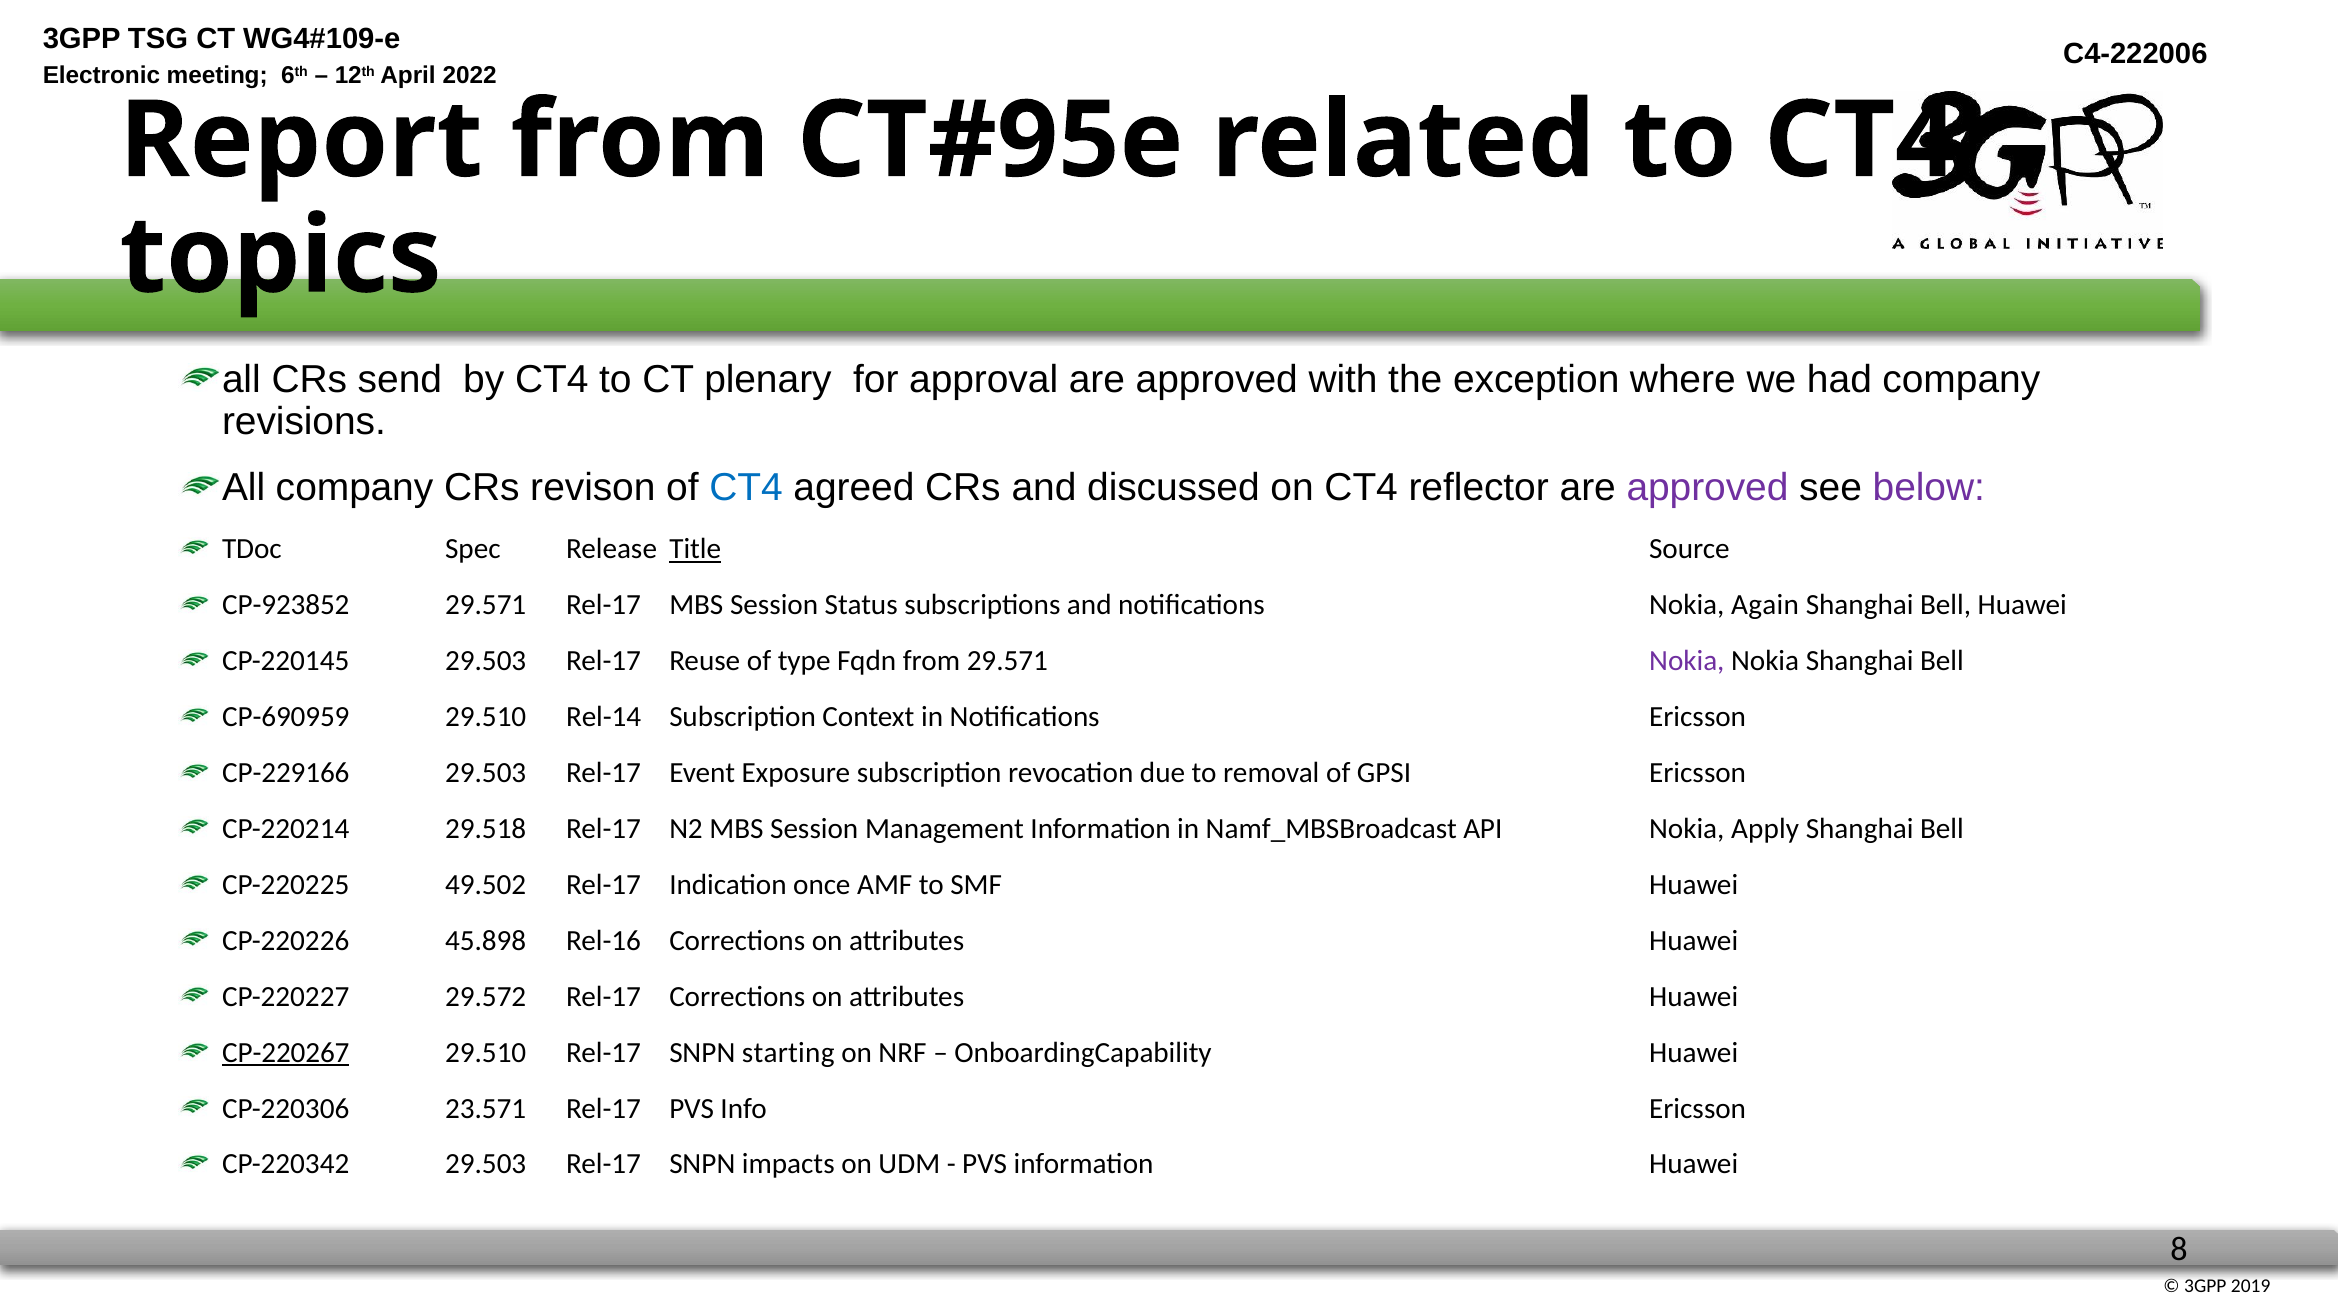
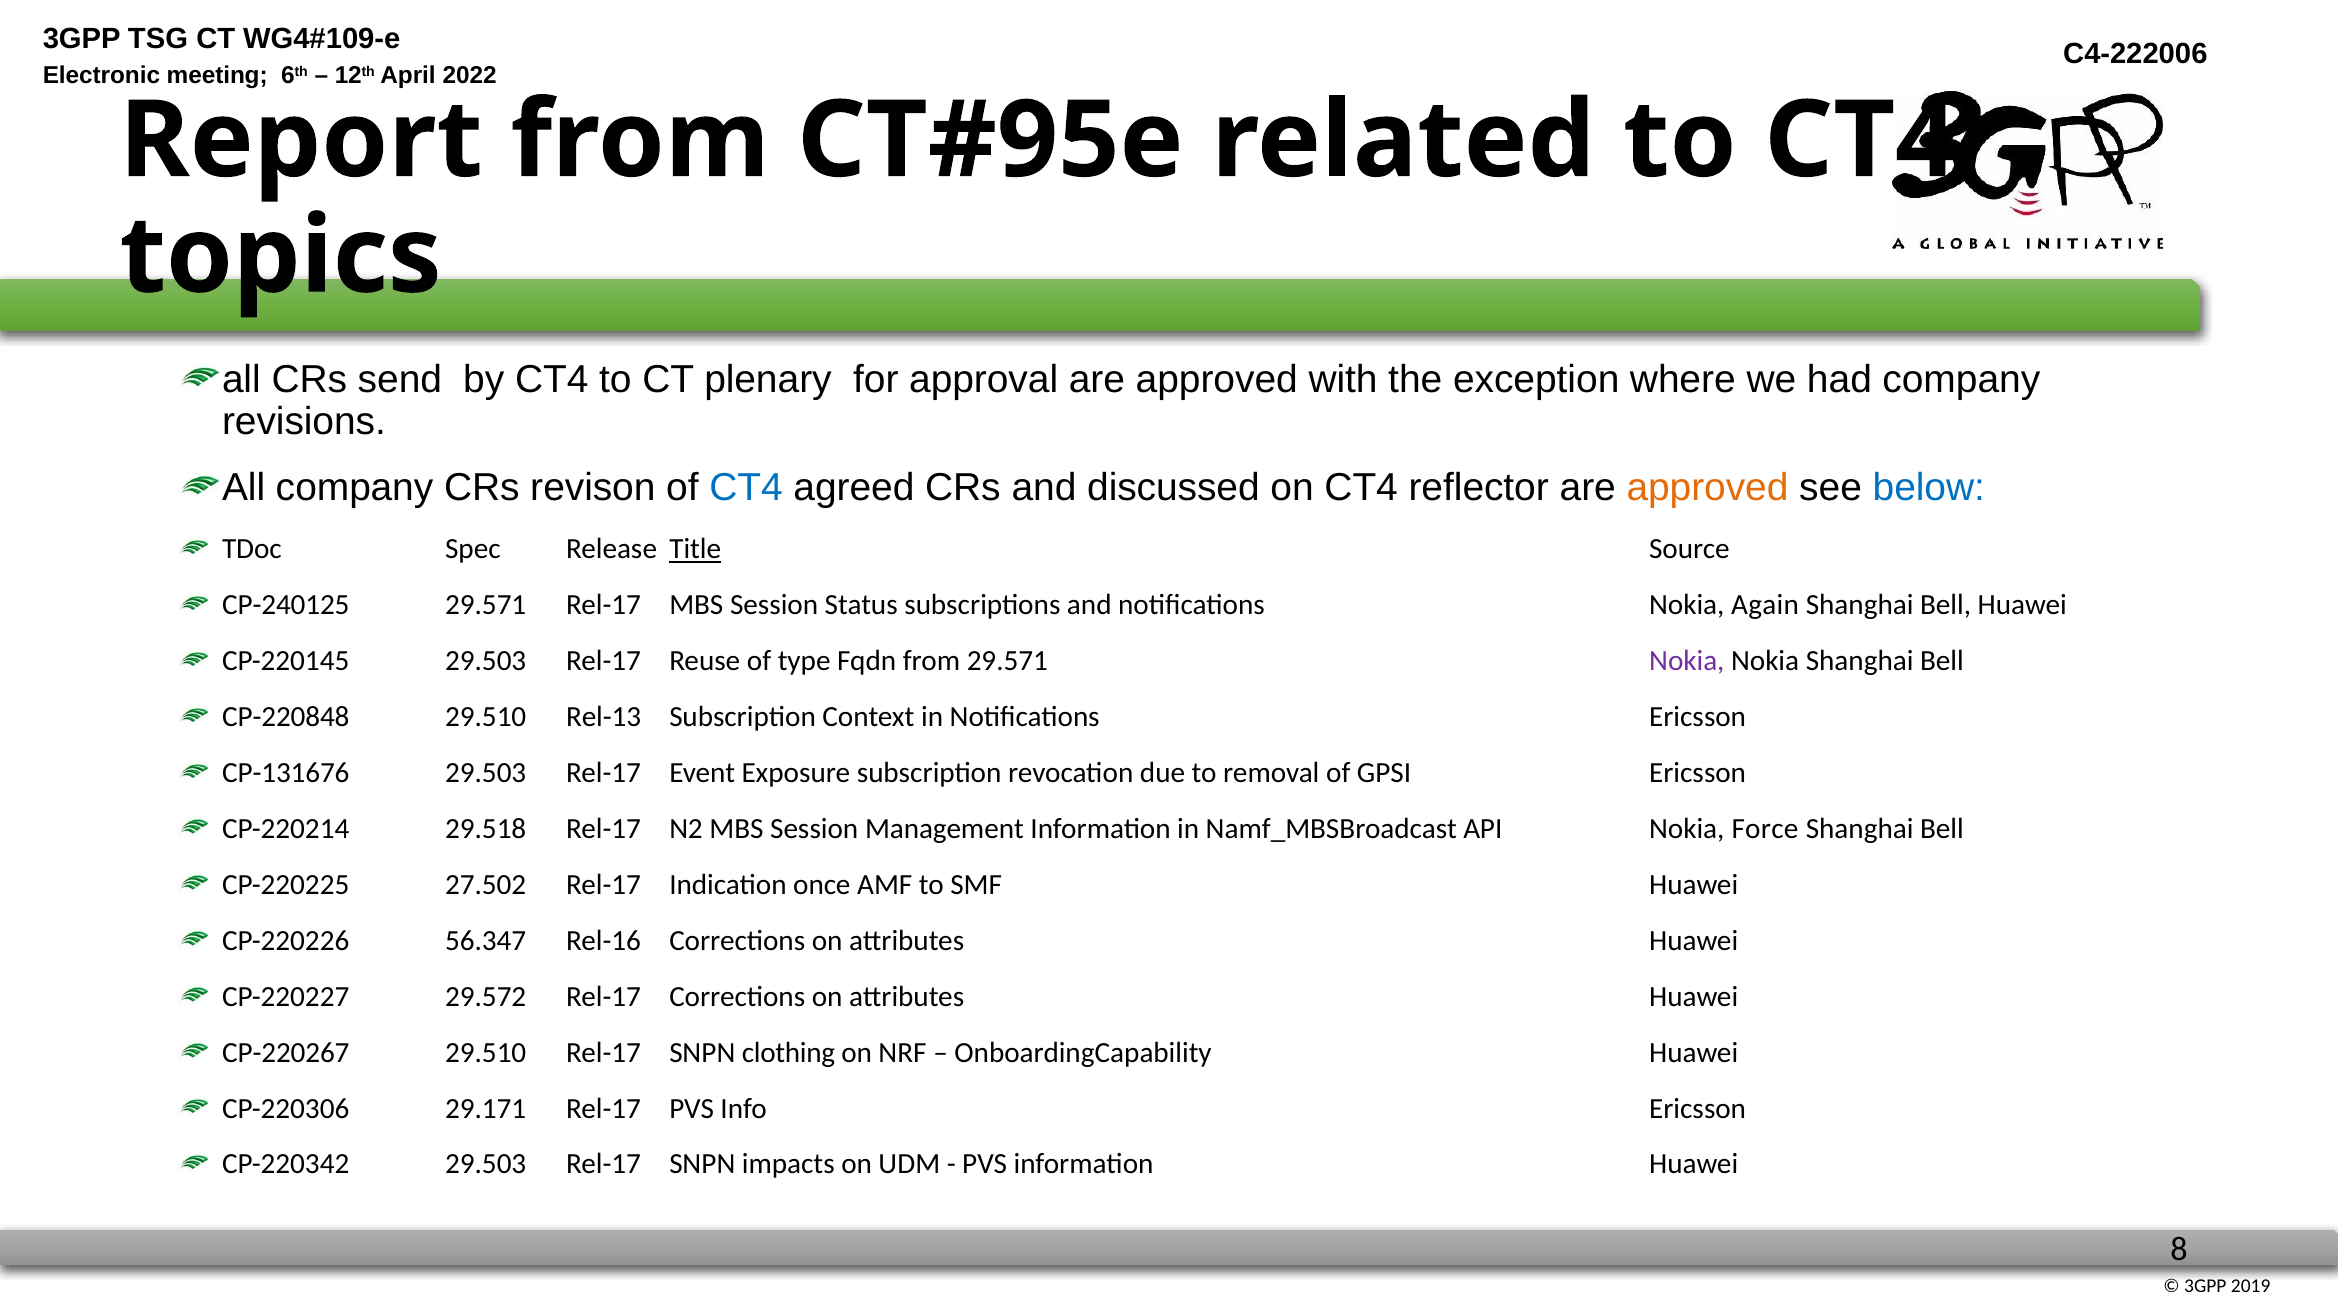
approved colour: purple -> orange (1708, 488)
below colour: purple -> blue (1929, 488)
CP-923852: CP-923852 -> CP-240125 (286, 605)
CP-690959: CP-690959 -> CP-220848 (286, 717)
Rel-14: Rel-14 -> Rel-13 (604, 717)
CP-229166: CP-229166 -> CP-131676 (286, 773)
Apply: Apply -> Force (1765, 829)
49.502: 49.502 -> 27.502 (486, 885)
45.898: 45.898 -> 56.347 (486, 941)
CP-220267 underline: present -> none (286, 1053)
starting: starting -> clothing (788, 1053)
23.571: 23.571 -> 29.171 (486, 1109)
